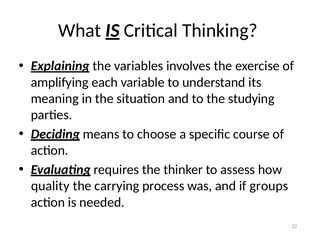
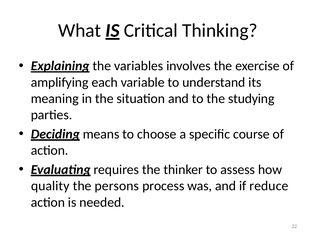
carrying: carrying -> persons (117, 186)
groups: groups -> reduce (269, 186)
